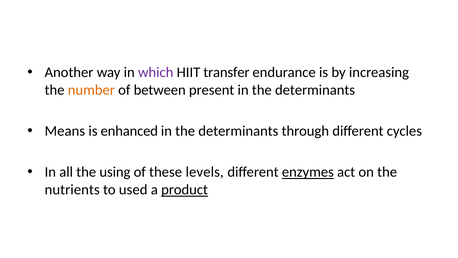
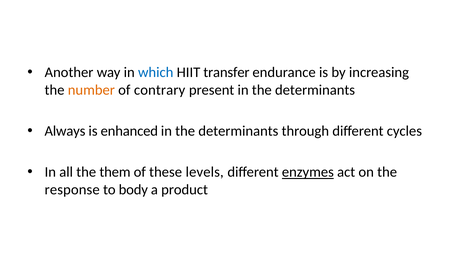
which colour: purple -> blue (156, 72)
between: between -> contrary (160, 90)
Means: Means -> Always (65, 131)
using: using -> them (115, 172)
nutrients: nutrients -> response (72, 190)
used: used -> body (133, 190)
product underline: present -> none (185, 190)
